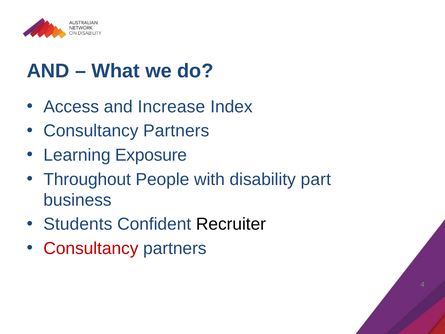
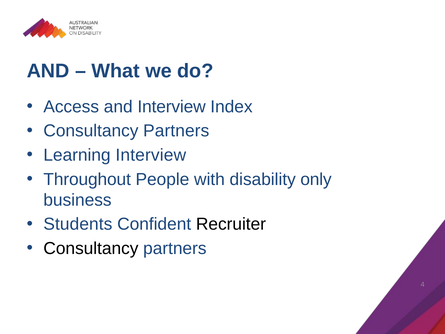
and Increase: Increase -> Interview (172, 107)
Learning Exposure: Exposure -> Interview (151, 155)
part: part -> only (316, 179)
Consultancy colour: red -> black (91, 248)
